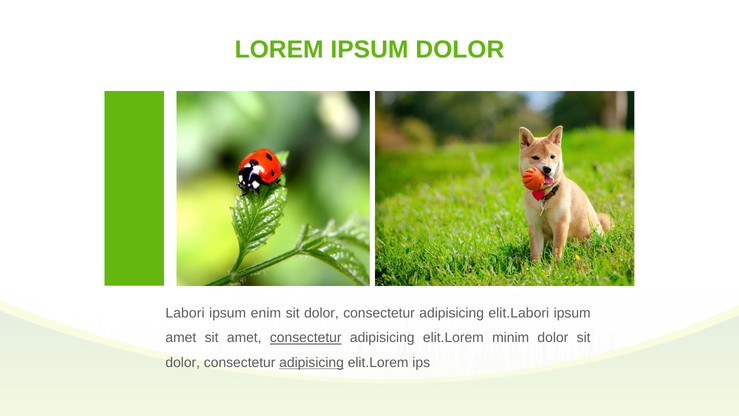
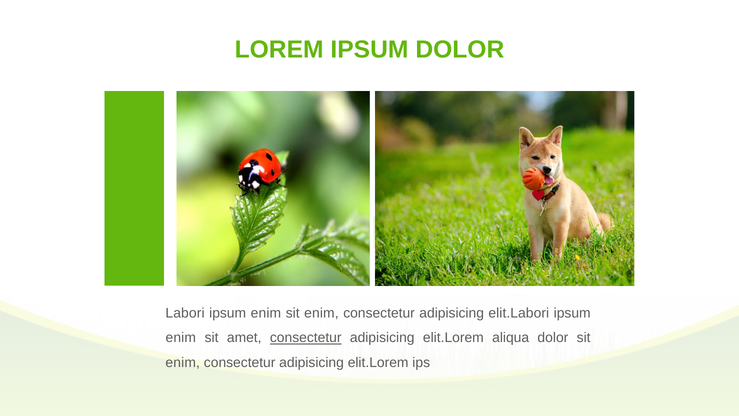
dolor: dolor -> enim (321, 313)
amet: amet -> enim (181, 338)
minim: minim -> aliqua (511, 338)
dolor: dolor -> enim (183, 363)
adipisicing underline: present -> none (312, 363)
